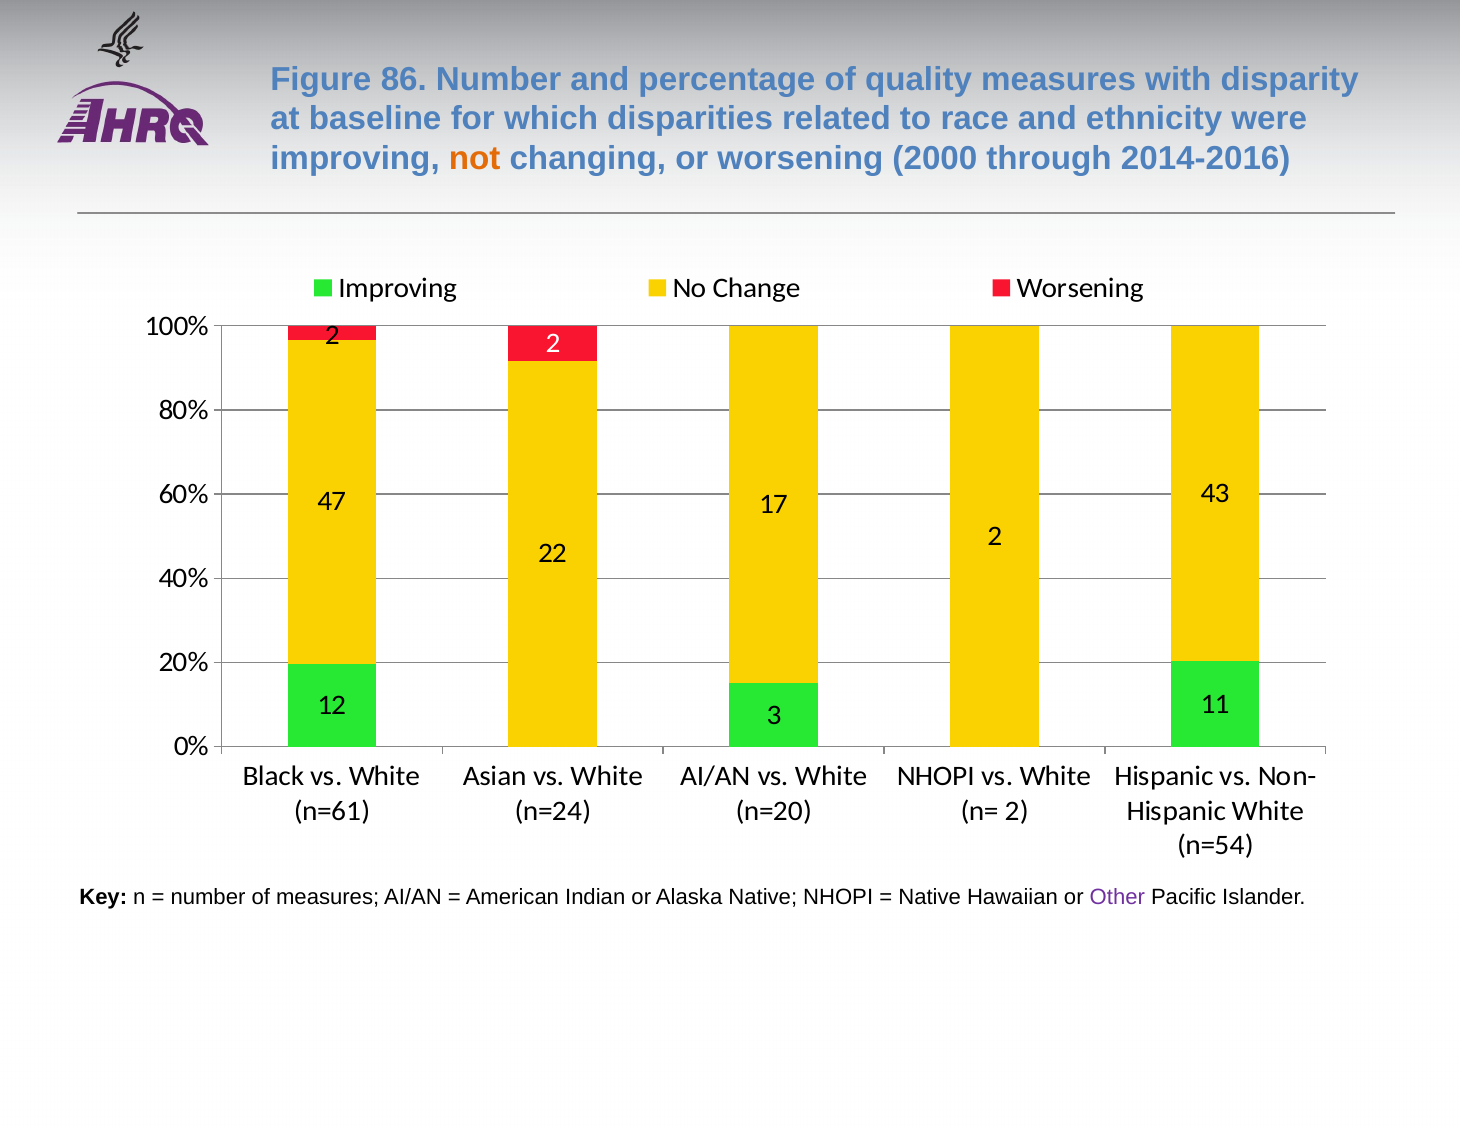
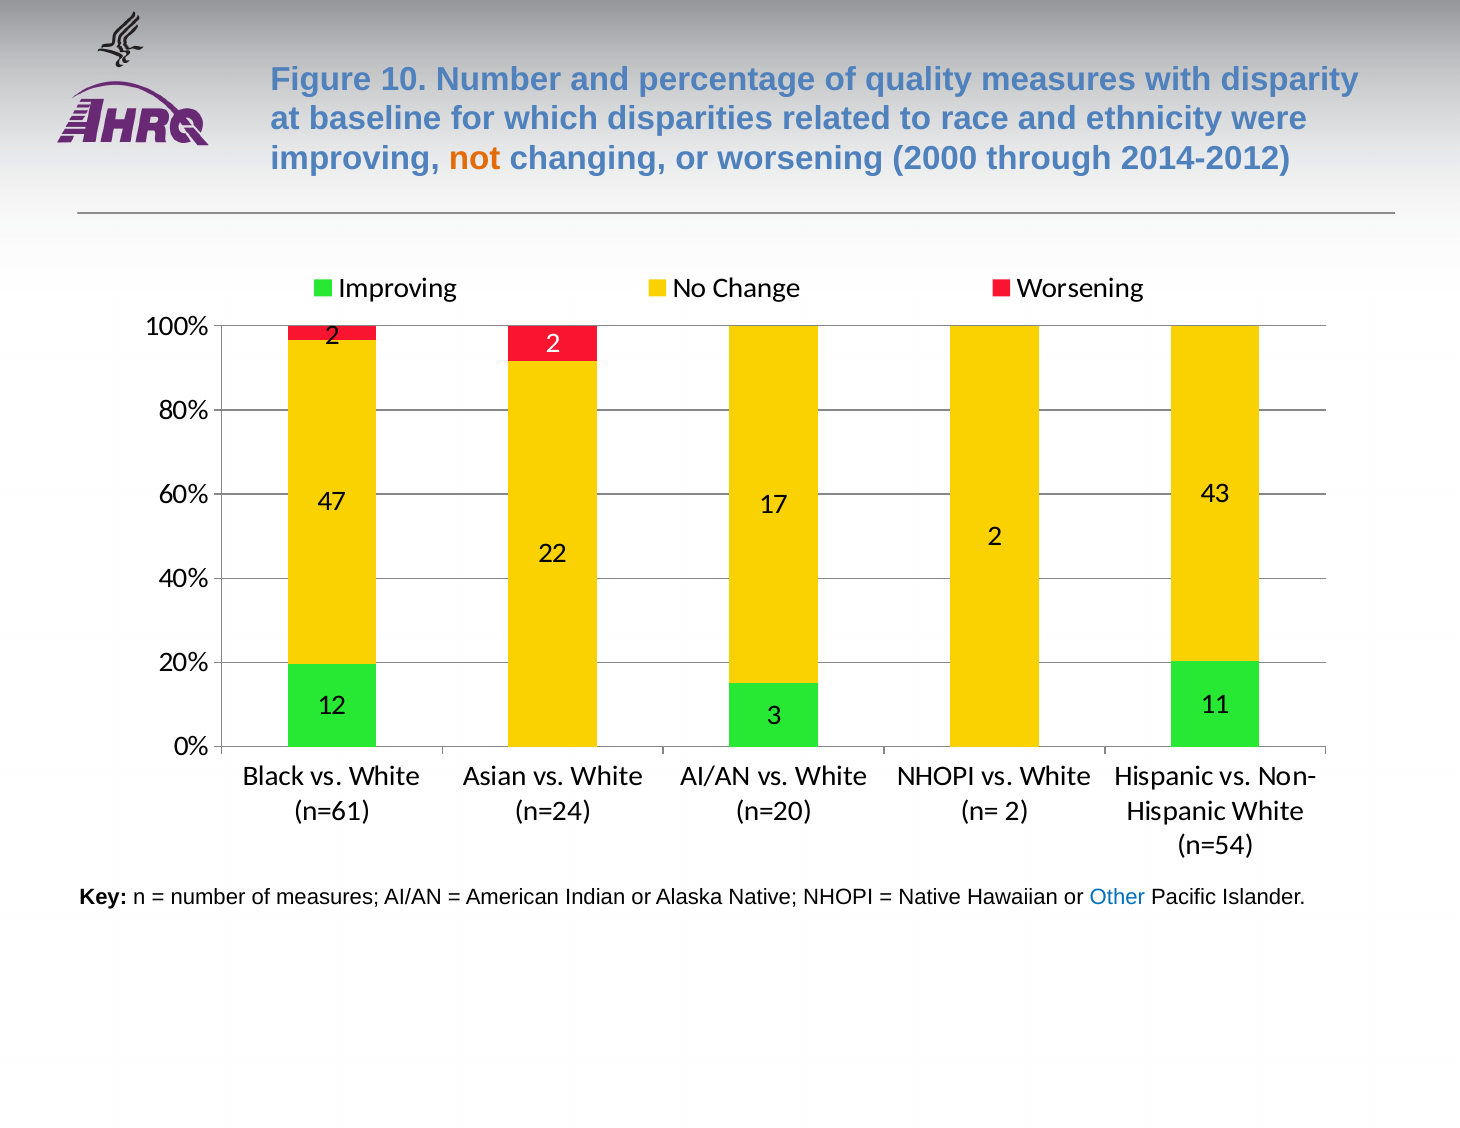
86: 86 -> 10 (404, 79)
2014-2016: 2014-2016 -> 2014-2012 (1206, 159)
Other colour: purple -> blue (1117, 897)
